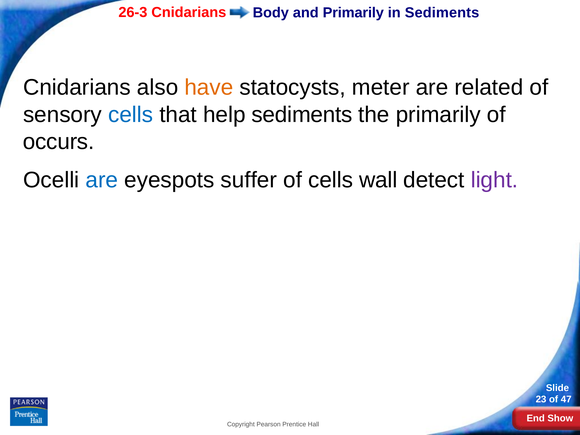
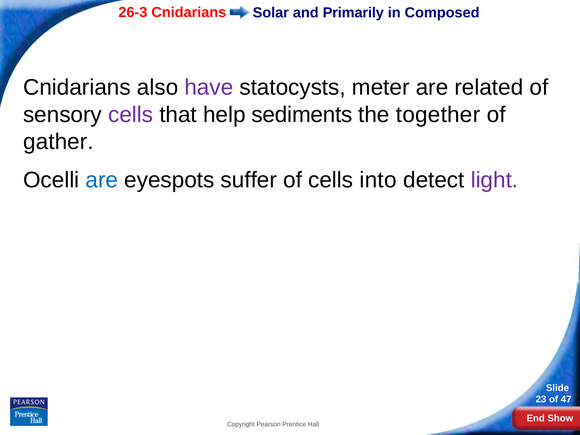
Body: Body -> Solar (271, 13)
in Sediments: Sediments -> Composed (442, 13)
have colour: orange -> purple (209, 88)
cells colour: blue -> purple (131, 115)
the primarily: primarily -> together (438, 115)
occurs: occurs -> gather (58, 142)
wall: wall -> into (378, 180)
